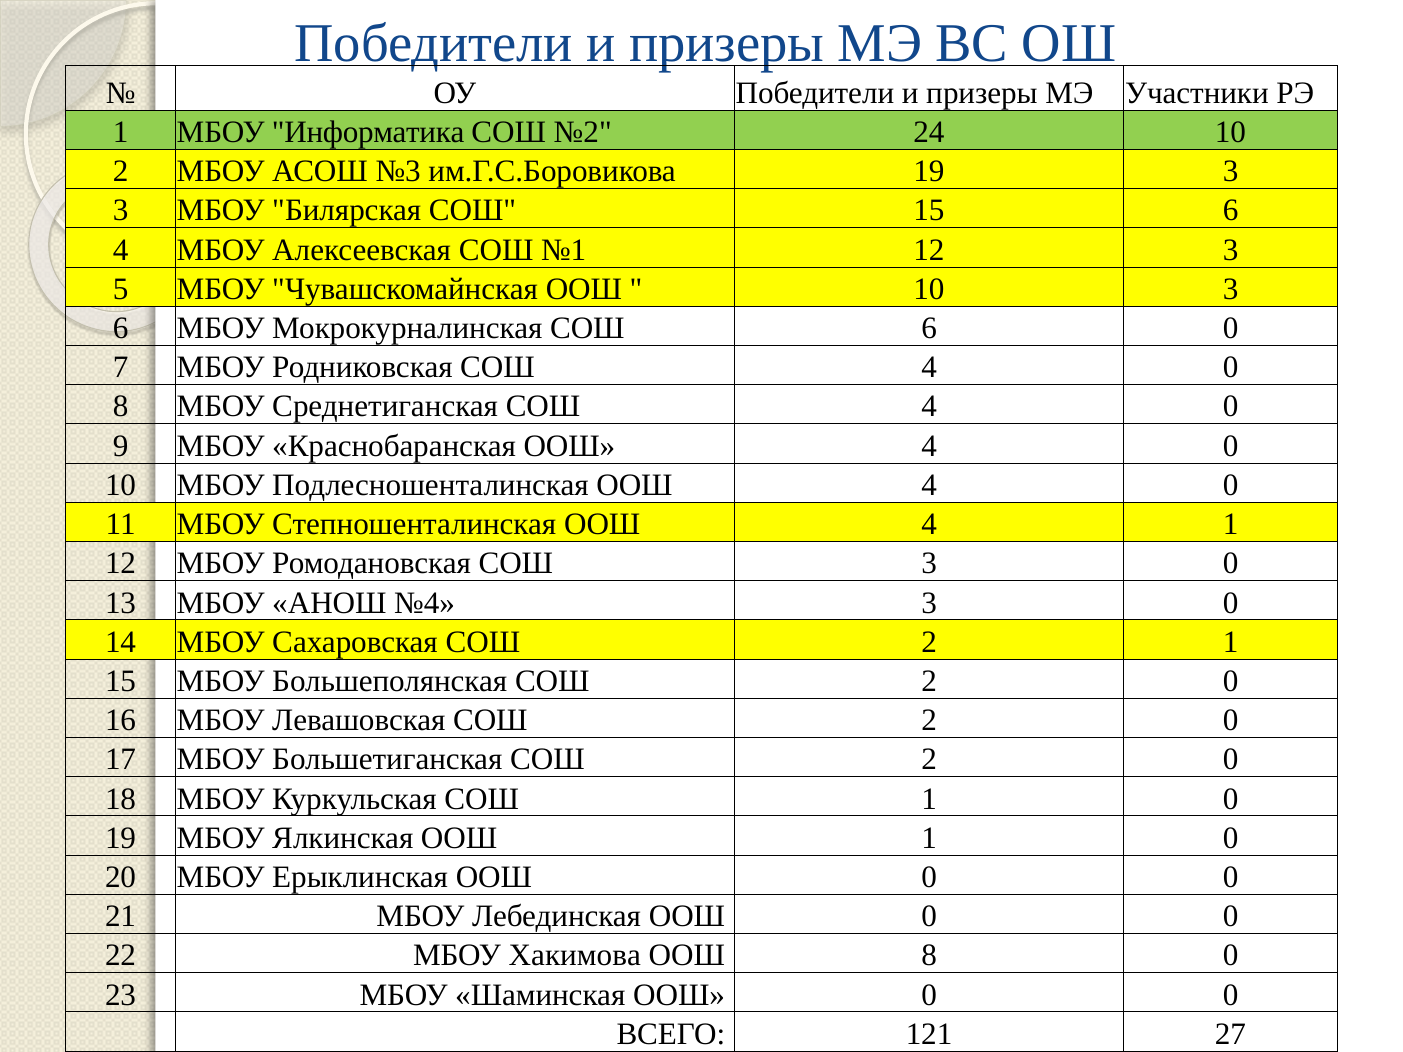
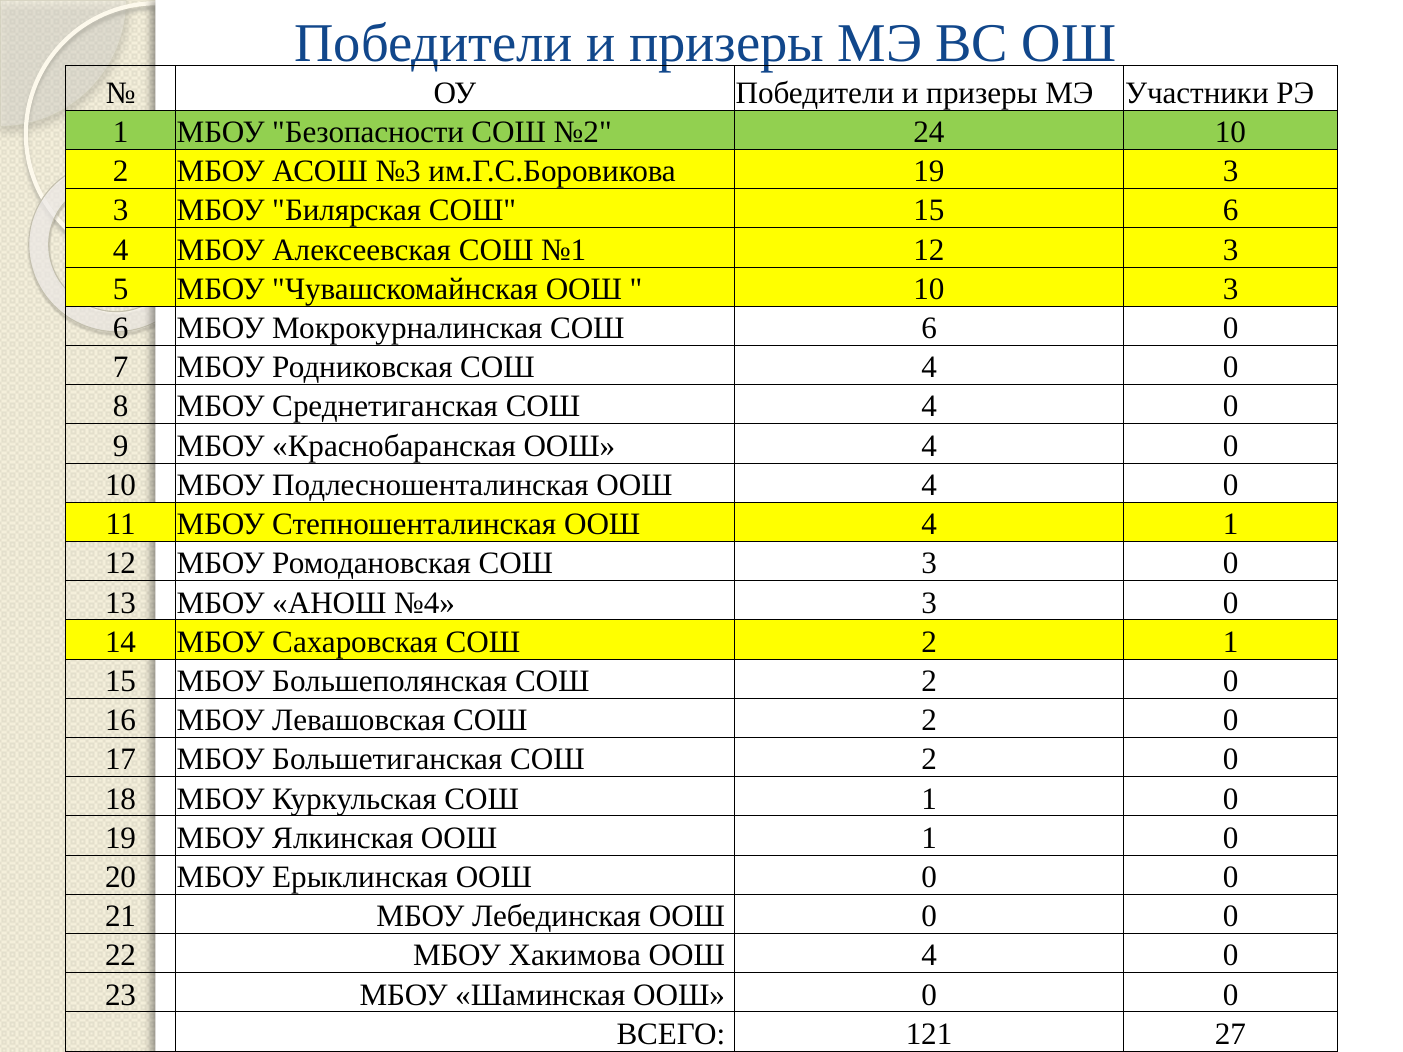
Информатика: Информатика -> Безопасности (368, 132)
8: 8 -> 4 (929, 956)
